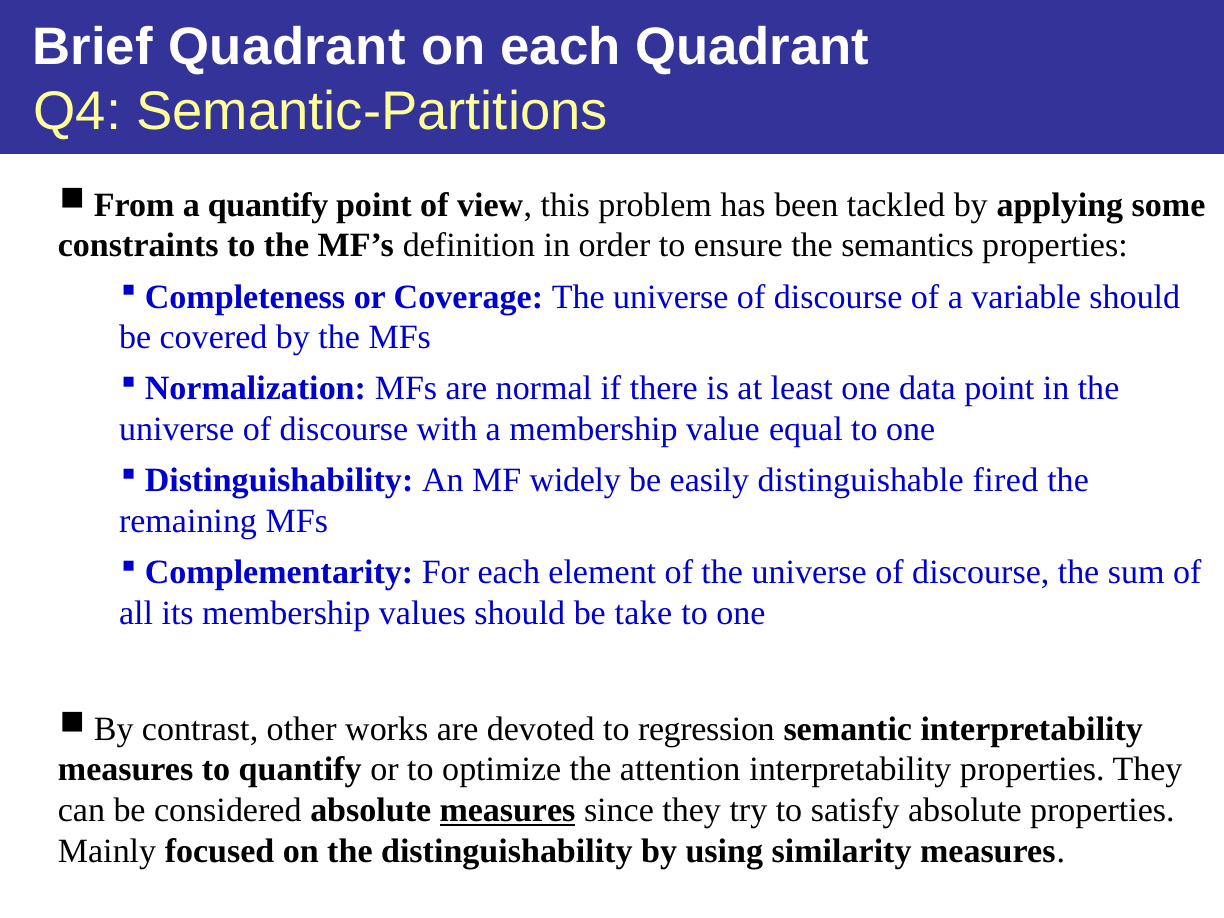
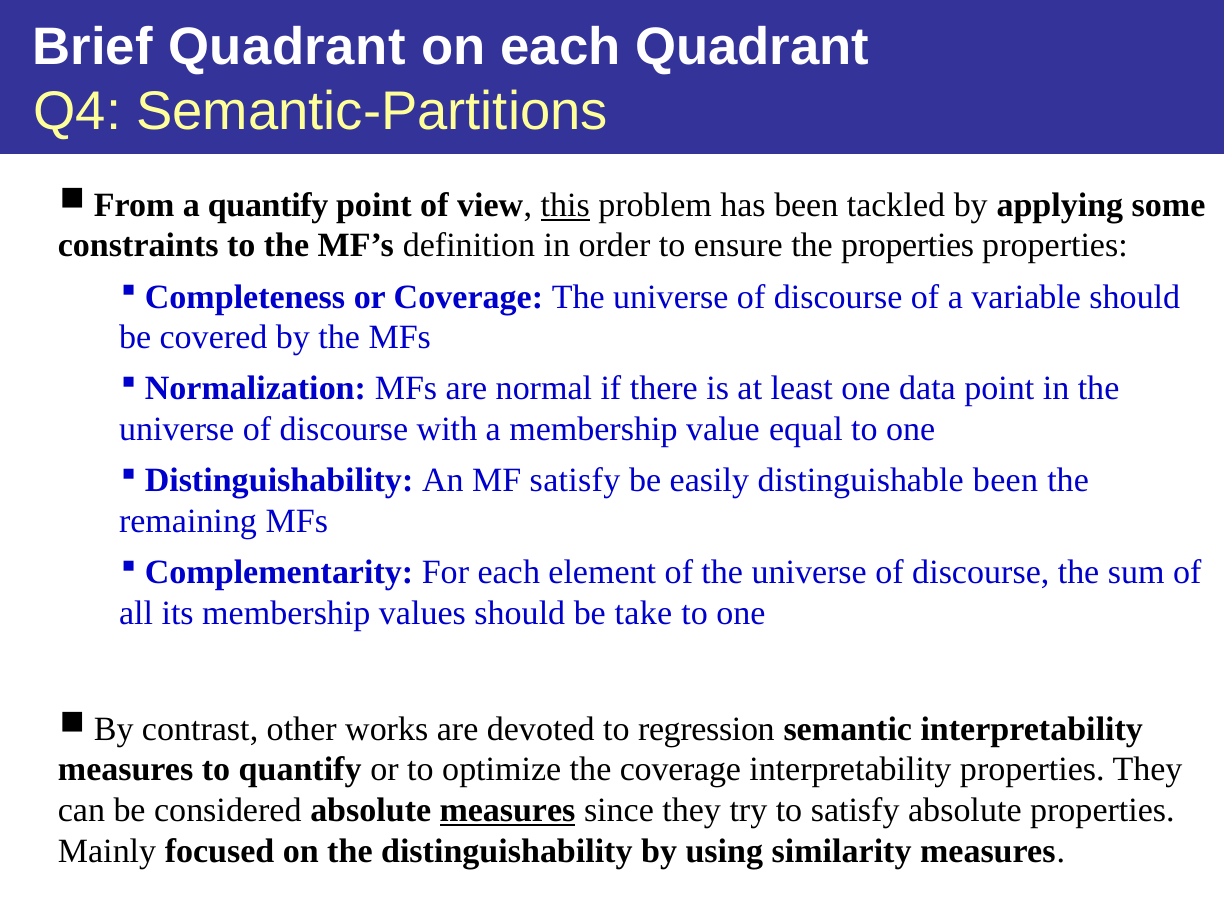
this underline: none -> present (565, 205)
the semantics: semantics -> properties (908, 246)
MF widely: widely -> satisfy (575, 480)
distinguishable fired: fired -> been (1006, 480)
the attention: attention -> coverage (680, 770)
